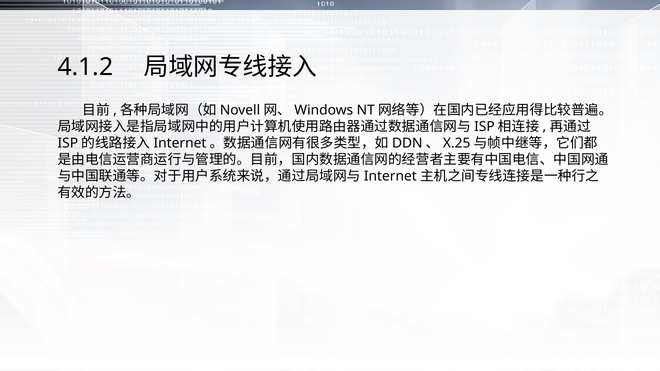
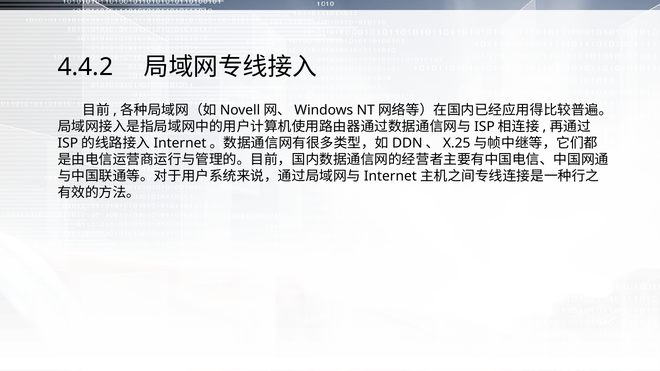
4.1.2: 4.1.2 -> 4.4.2 (85, 67)
